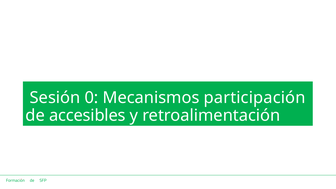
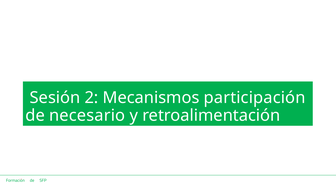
0: 0 -> 2 (91, 98)
accesibles: accesibles -> necesario (87, 115)
